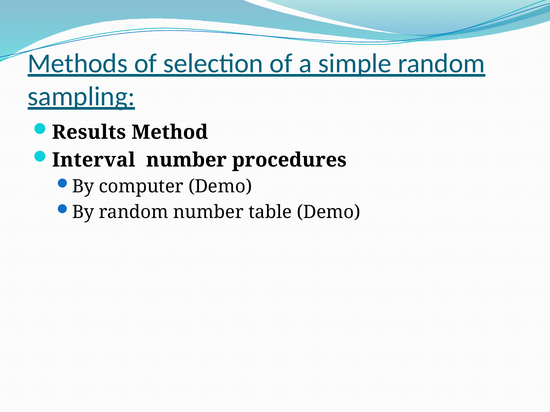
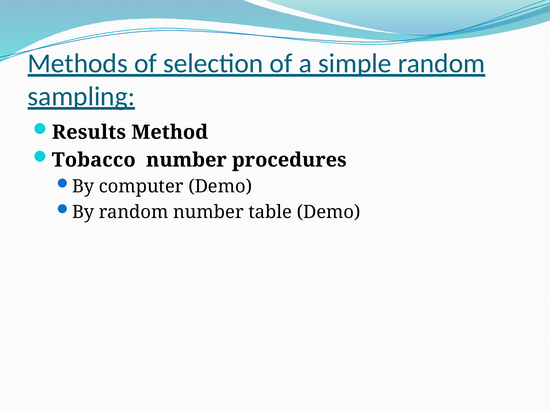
Interval: Interval -> Tobacco (94, 160)
